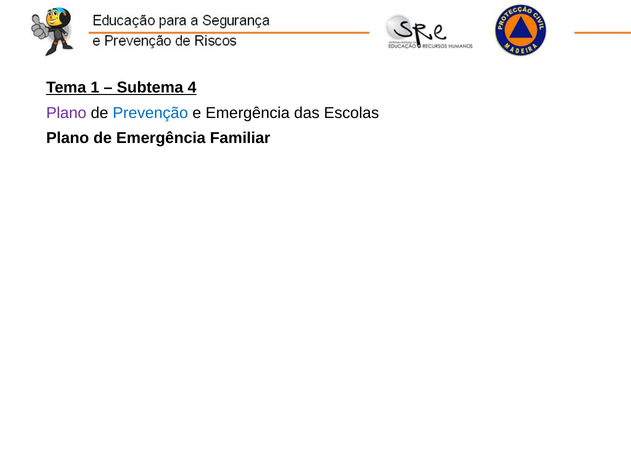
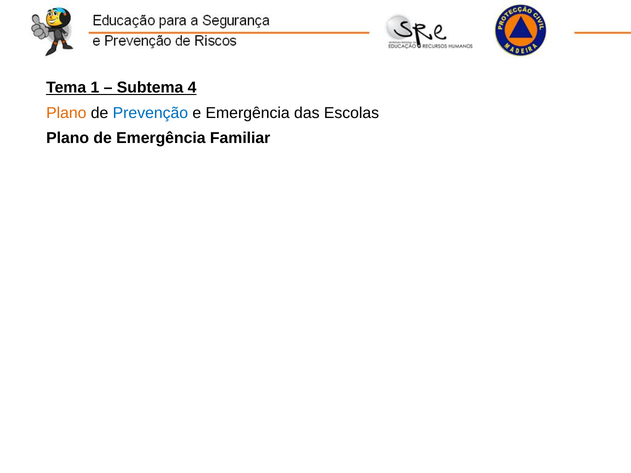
Plano colour: purple -> orange (66, 113)
